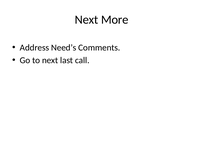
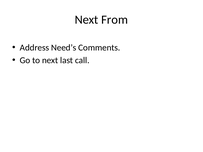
More: More -> From (115, 20)
